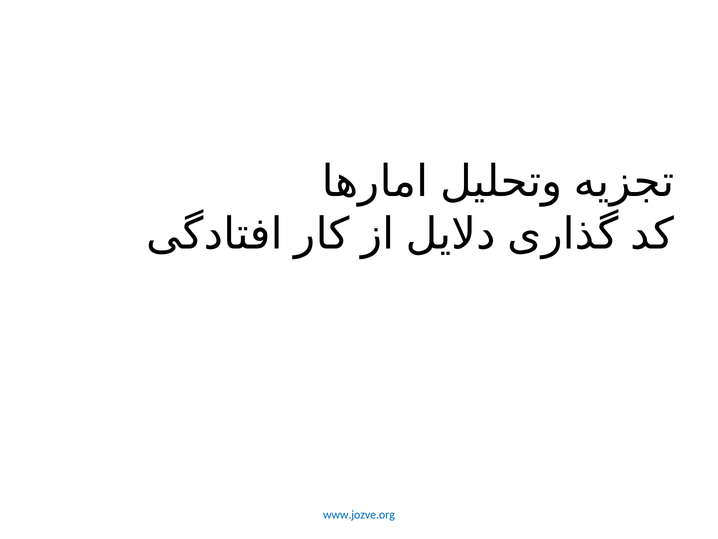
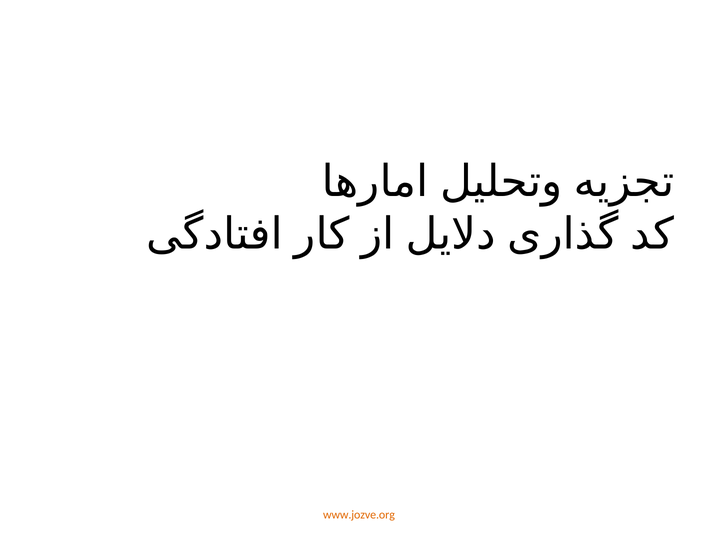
www.jozve.org colour: blue -> orange (359, 514)
